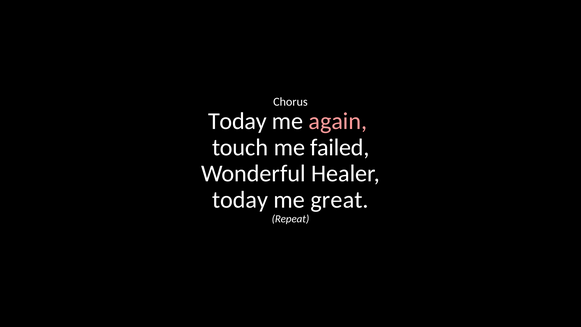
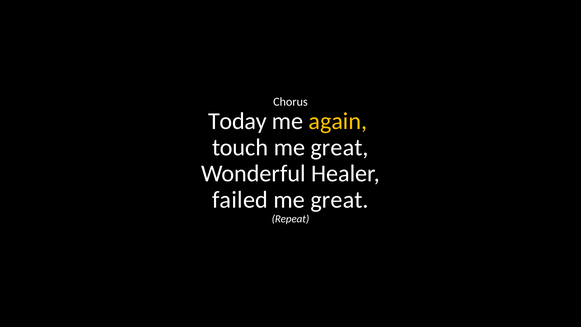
again colour: pink -> yellow (338, 121)
touch me failed: failed -> great (340, 147)
today: today -> failed (240, 200)
